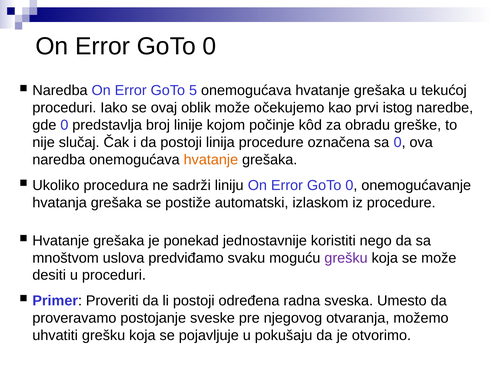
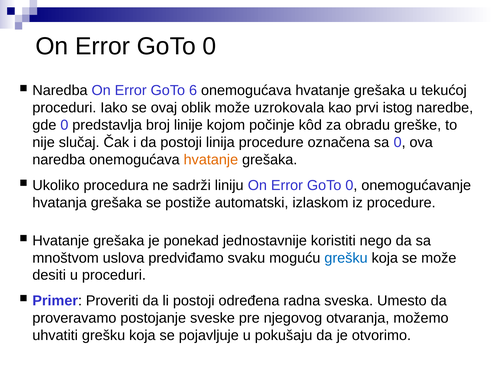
5: 5 -> 6 (193, 90)
očekujemo: očekujemo -> uzrokovala (289, 108)
grešku colour: purple -> blue (346, 258)
